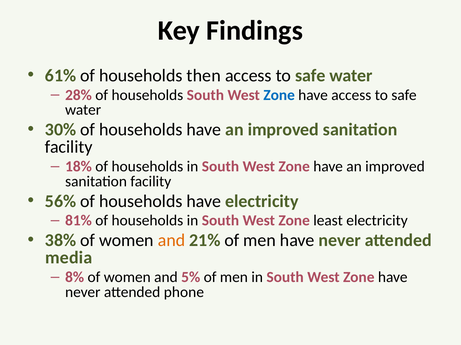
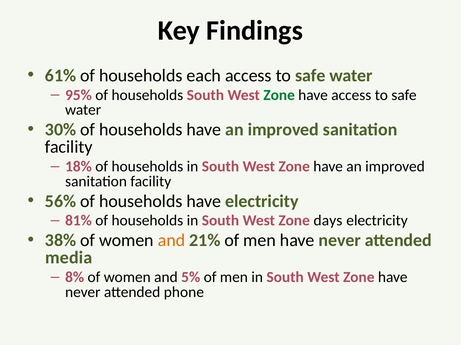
then: then -> each (204, 76)
28%: 28% -> 95% (78, 95)
Zone colour: blue -> green (279, 95)
least: least -> days (328, 221)
